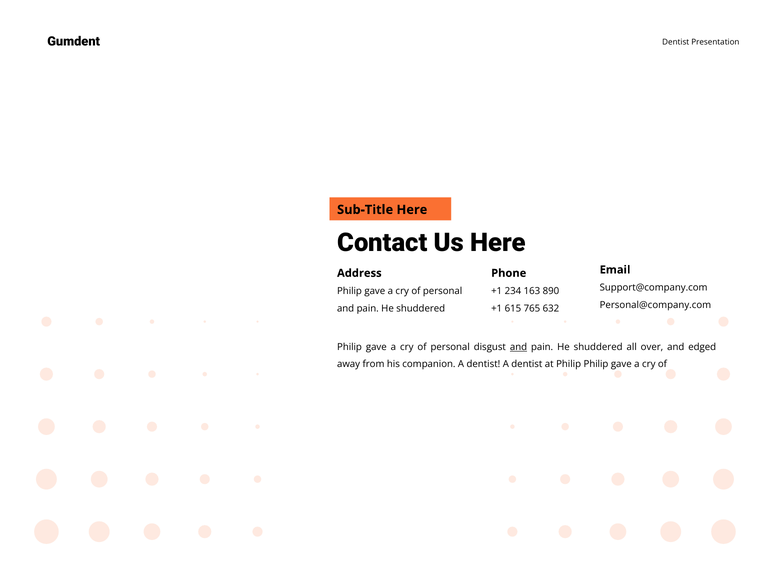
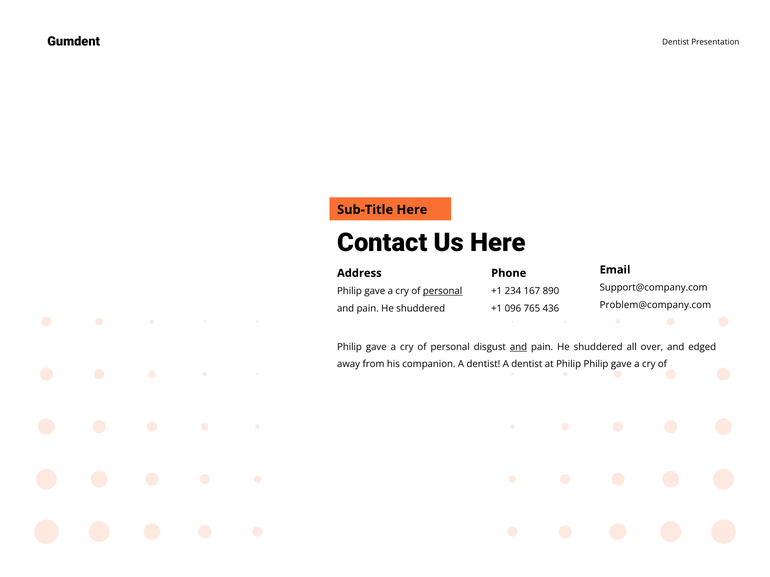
personal underline: none -> present (443, 291)
163: 163 -> 167 (532, 291)
Personal@company.com: Personal@company.com -> Problem@company.com (655, 305)
615: 615 -> 096 (513, 309)
632: 632 -> 436 (551, 309)
